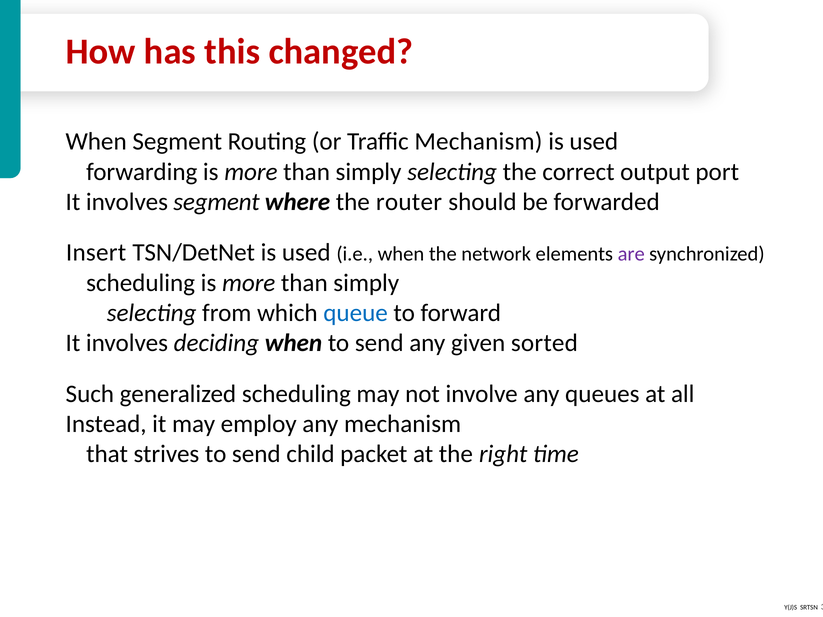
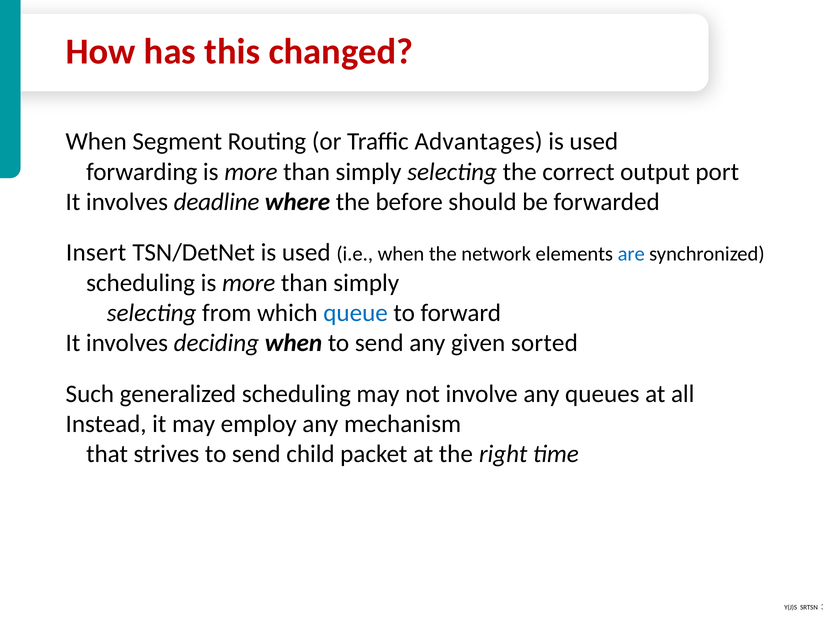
Traffic Mechanism: Mechanism -> Advantages (478, 142)
involves segment: segment -> deadline (217, 202)
router: router -> before (409, 202)
are colour: purple -> blue (631, 254)
